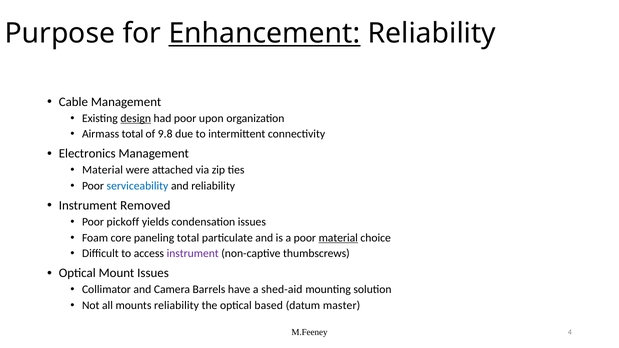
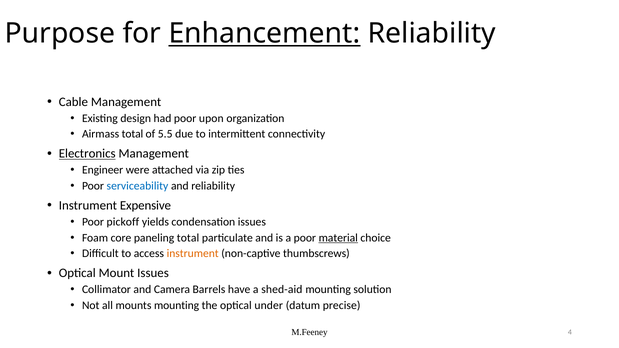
design underline: present -> none (136, 118)
9.8: 9.8 -> 5.5 (165, 134)
Electronics underline: none -> present (87, 154)
Material: Material -> Engineer (103, 170)
Removed: Removed -> Expensive (145, 206)
instrument colour: purple -> orange (193, 254)
mounts reliability: reliability -> mounting (177, 306)
based: based -> under (269, 306)
master: master -> precise (342, 306)
